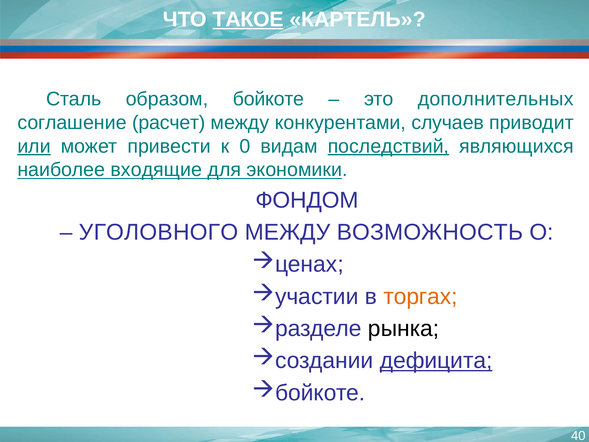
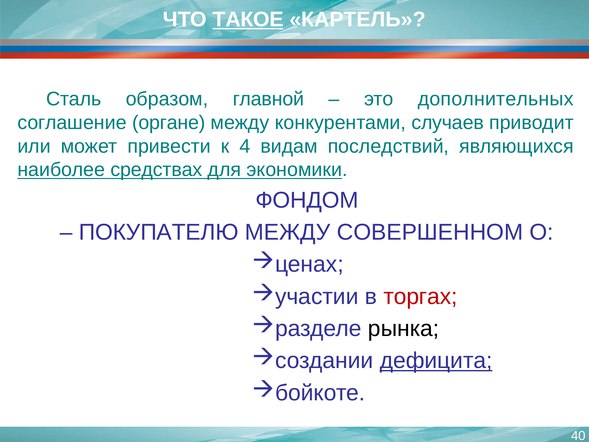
бойкоте: бойкоте -> главной (268, 99)
расчет: расчет -> органе (169, 123)
или underline: present -> none (34, 146)
0: 0 -> 4 (245, 146)
последствий underline: present -> none (388, 146)
входящие: входящие -> средствах (156, 170)
УГОЛОВНОГО: УГОЛОВНОГО -> ПОКУПАТЕЛЮ (159, 232)
ВОЗМОЖНОСТЬ: ВОЗМОЖНОСТЬ -> СОВЕРШЕННОМ (430, 232)
торгах colour: orange -> red (420, 296)
